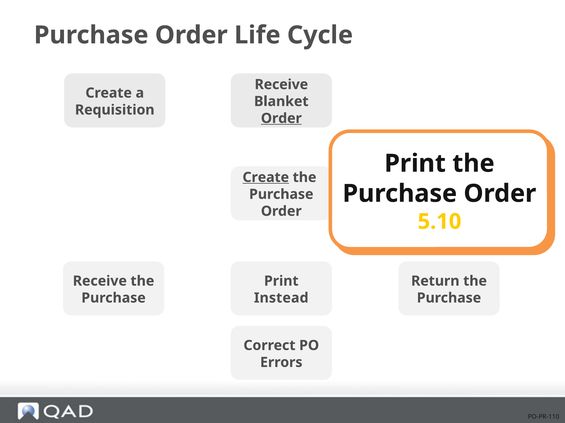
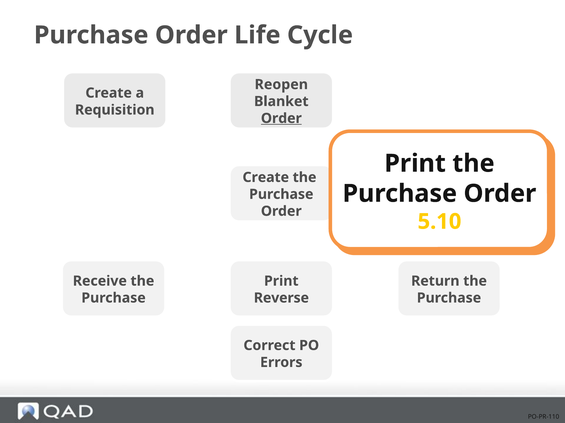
Receive: Receive -> Reopen (281, 85)
Create underline: present -> none (266, 178)
Instead: Instead -> Reverse (281, 298)
